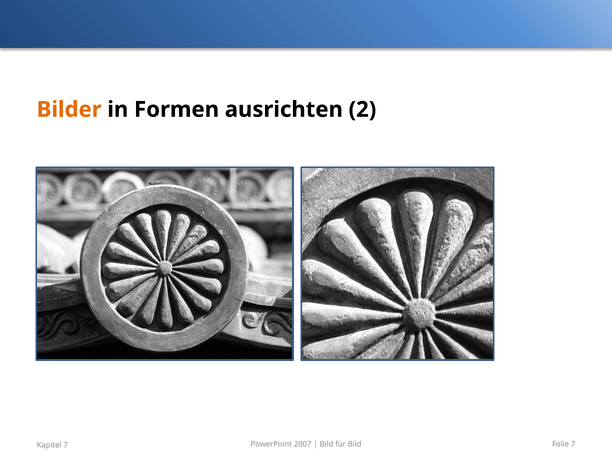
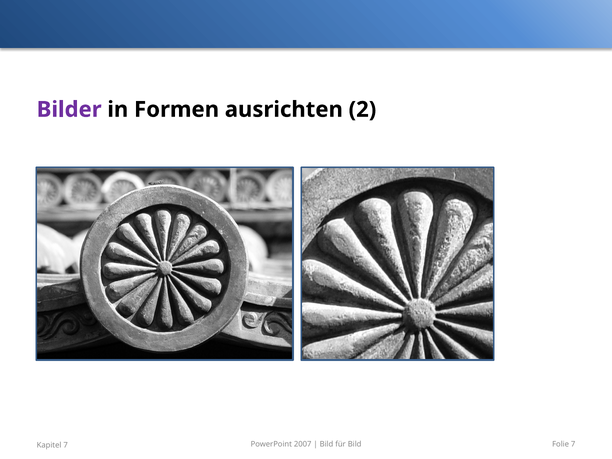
Bilder colour: orange -> purple (69, 110)
